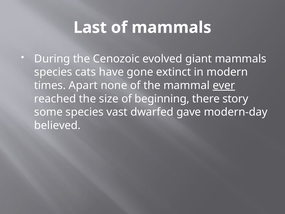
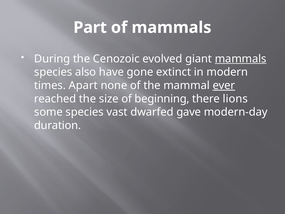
Last: Last -> Part (90, 27)
mammals underline: none -> present (241, 59)
cats: cats -> also (86, 72)
story: story -> lions (235, 99)
believed: believed -> duration (58, 125)
